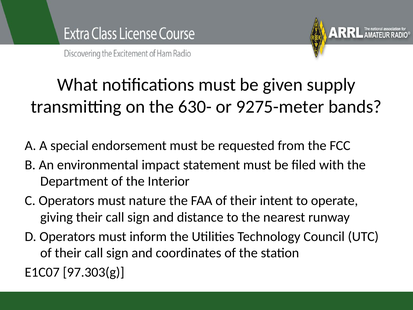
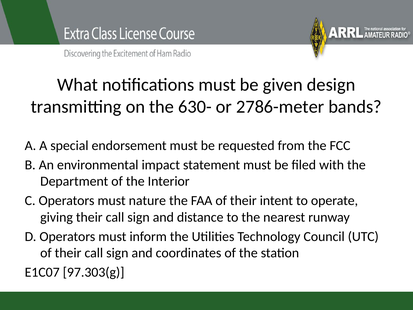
supply: supply -> design (331, 85)
9275-meter: 9275-meter -> 2786-meter (280, 107)
